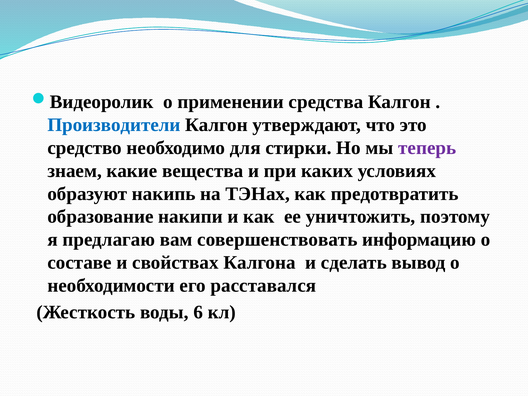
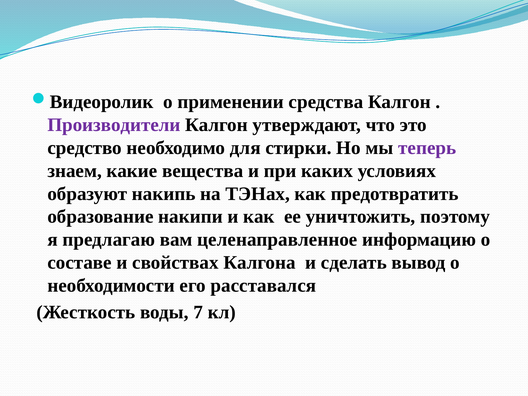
Производители colour: blue -> purple (114, 125)
совершенствовать: совершенствовать -> целенаправленное (277, 240)
6: 6 -> 7 (198, 312)
